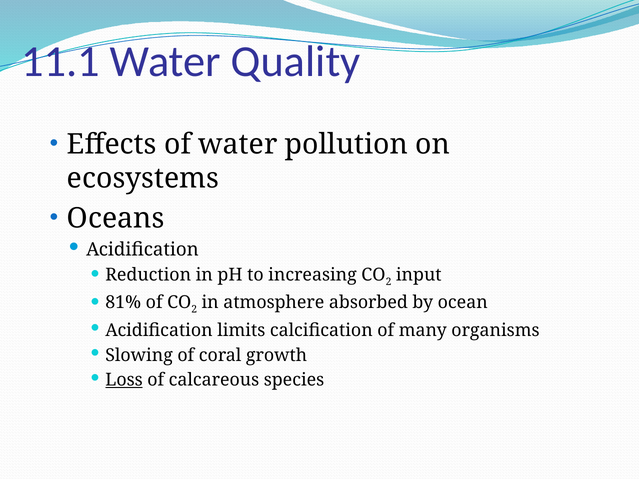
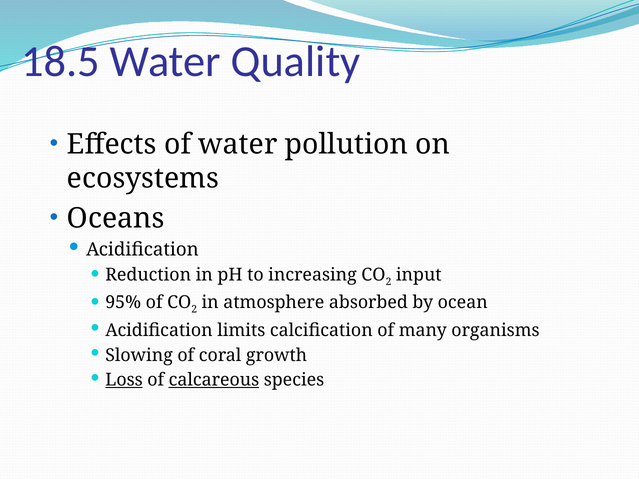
11.1: 11.1 -> 18.5 (61, 62)
81%: 81% -> 95% (123, 303)
calcareous underline: none -> present (214, 380)
